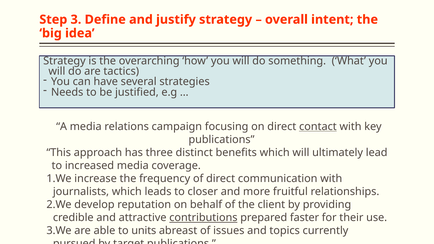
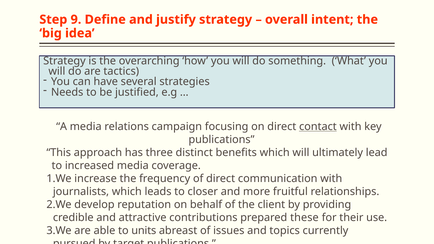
3: 3 -> 9 (76, 20)
contributions underline: present -> none (203, 218)
faster: faster -> these (304, 218)
